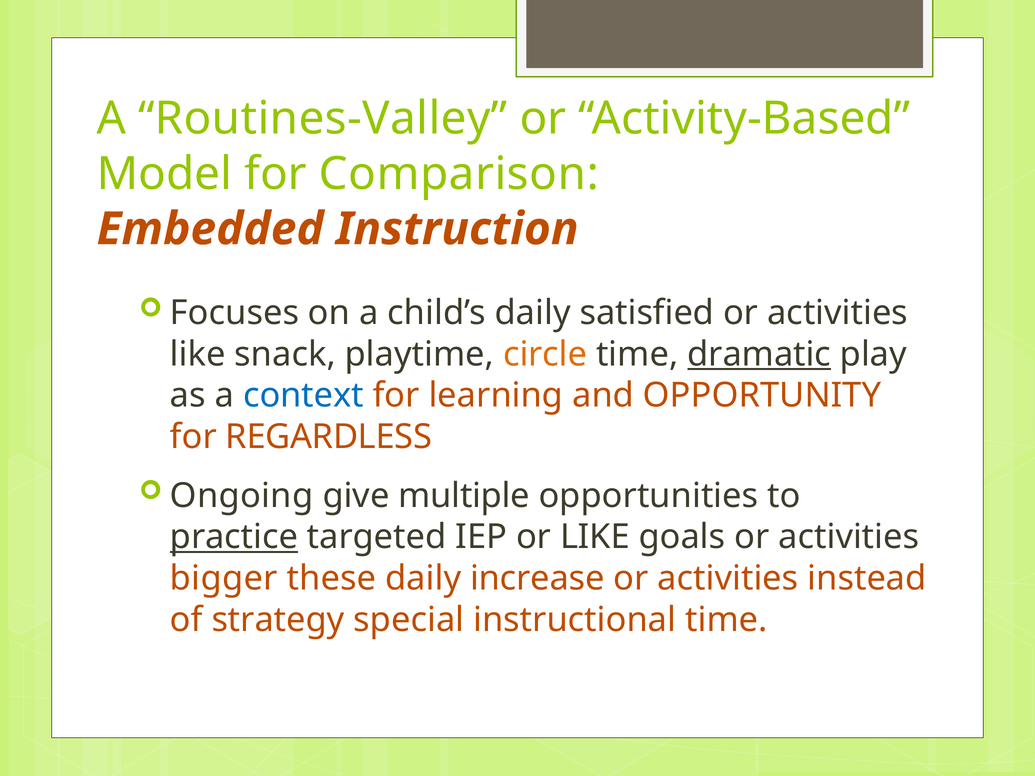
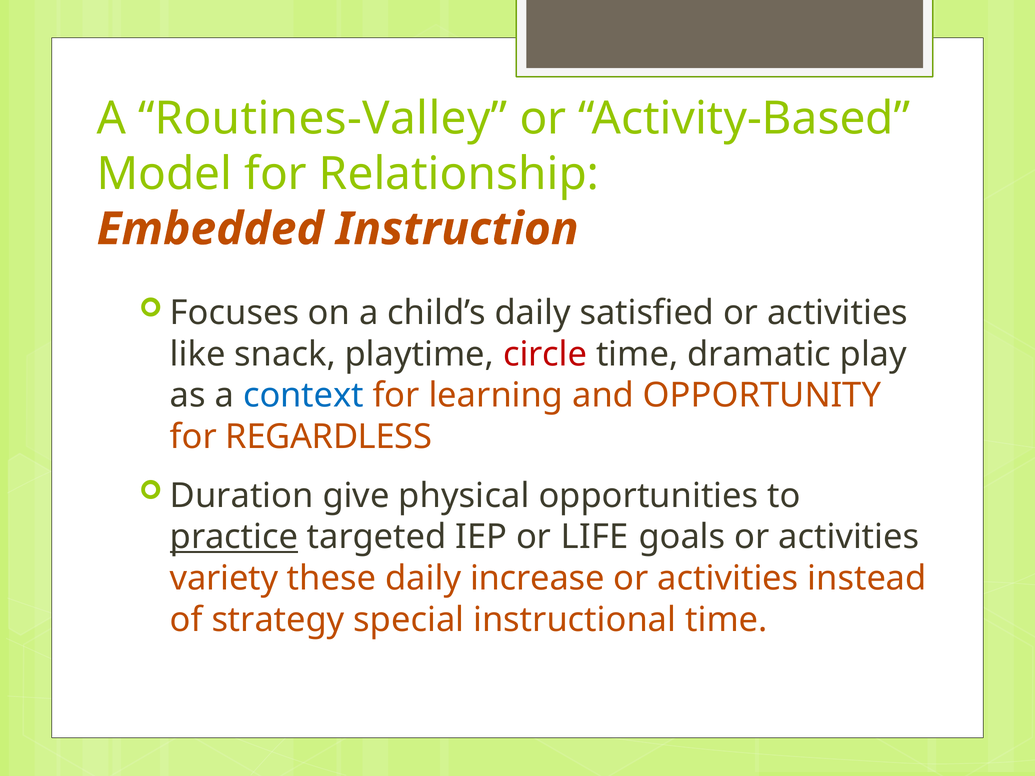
Comparison: Comparison -> Relationship (459, 174)
circle colour: orange -> red (545, 354)
dramatic underline: present -> none (759, 354)
Ongoing: Ongoing -> Duration (242, 496)
multiple: multiple -> physical (464, 496)
or LIKE: LIKE -> LIFE (595, 537)
bigger: bigger -> variety (224, 579)
